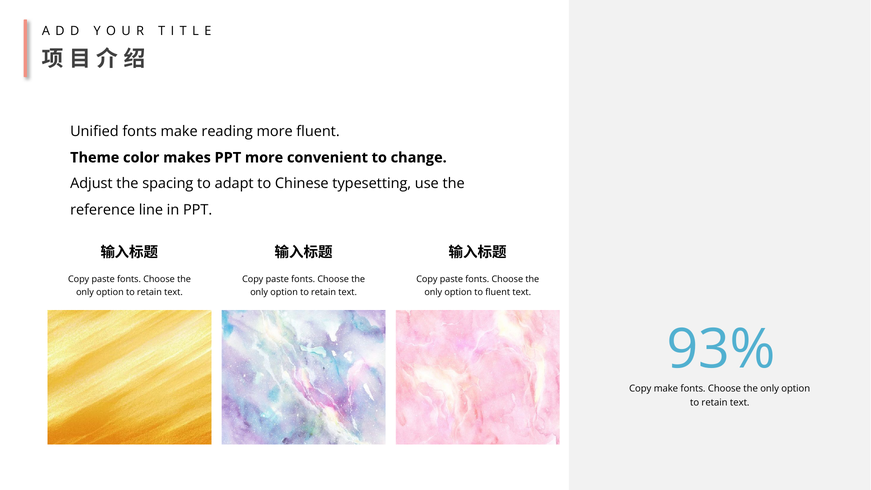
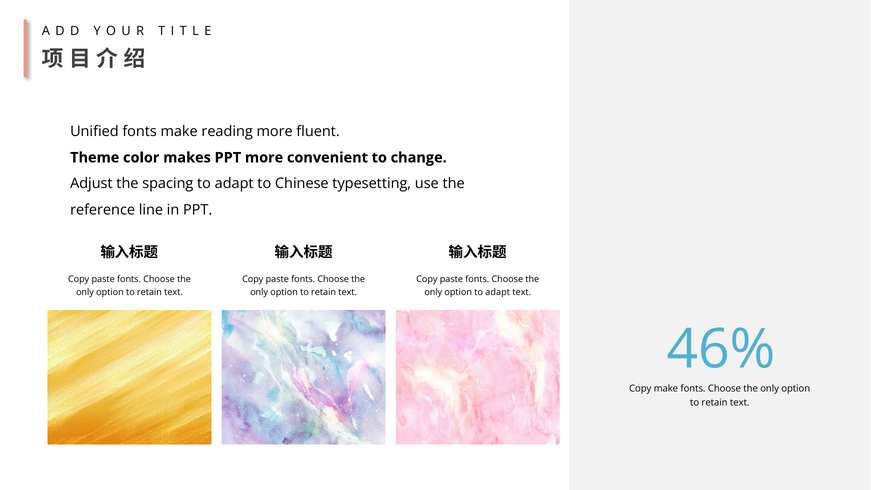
option to fluent: fluent -> adapt (498, 292)
93%: 93% -> 46% (721, 349)
